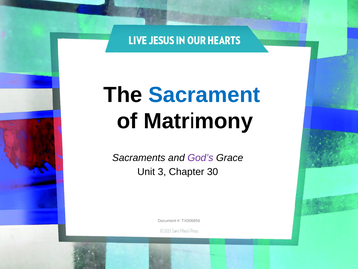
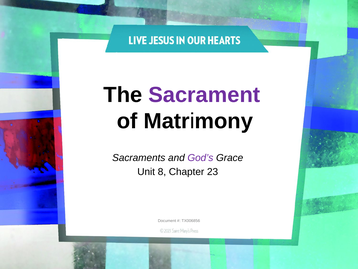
Sacrament colour: blue -> purple (204, 95)
3: 3 -> 8 (162, 172)
30: 30 -> 23 (213, 172)
